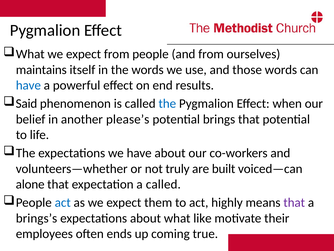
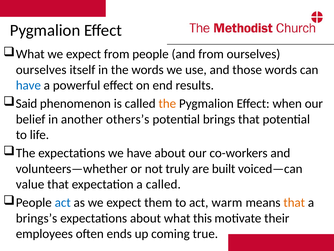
maintains: maintains -> ourselves (41, 70)
the colour: blue -> orange (167, 103)
please’s: please’s -> others’s (128, 119)
alone: alone -> value (30, 184)
highly: highly -> warm (227, 202)
that colour: purple -> orange (294, 202)
like: like -> this (203, 218)
